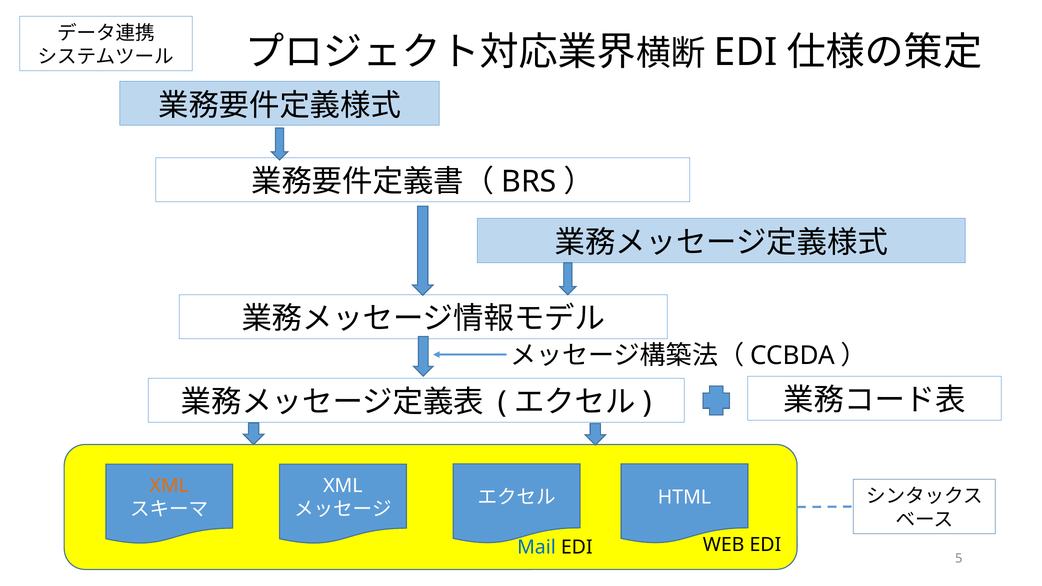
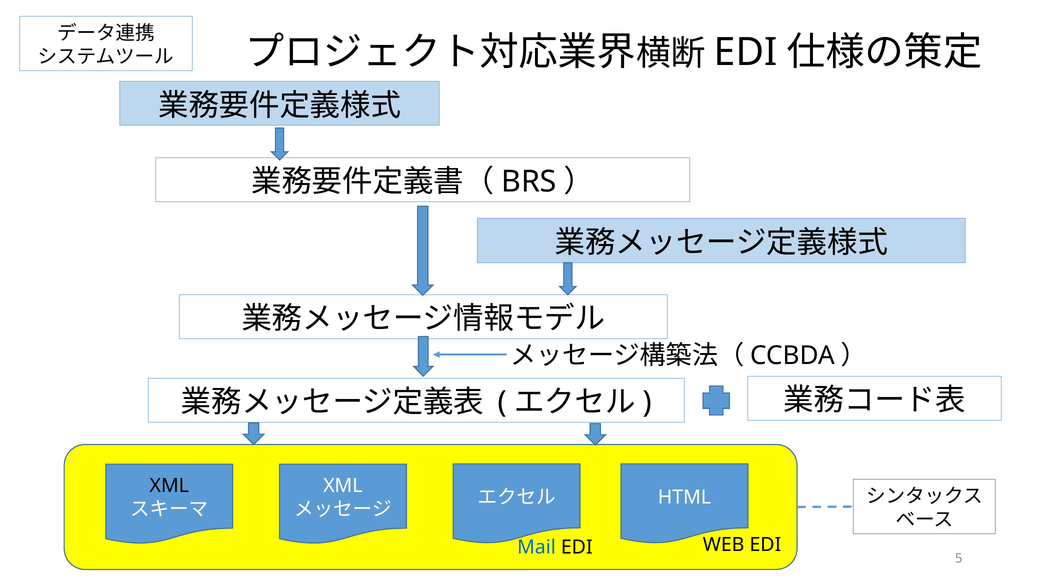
XML colour: orange -> black (169, 486)
